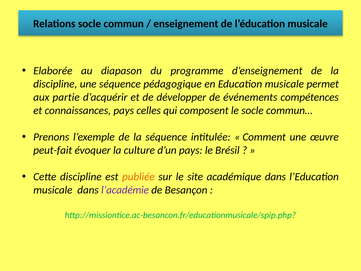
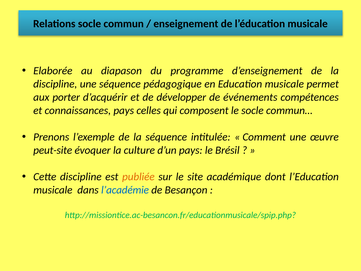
partie: partie -> porter (66, 97)
peut-fait: peut-fait -> peut-site (53, 150)
académique dans: dans -> dont (275, 177)
l’académie colour: purple -> blue (125, 190)
